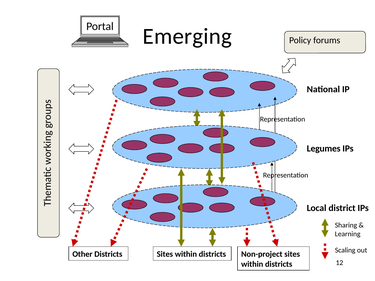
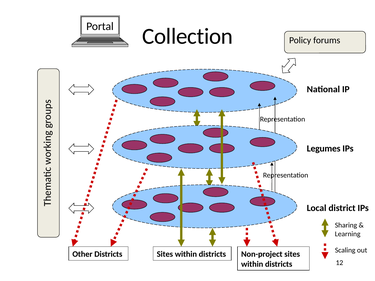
Emerging: Emerging -> Collection (188, 36)
